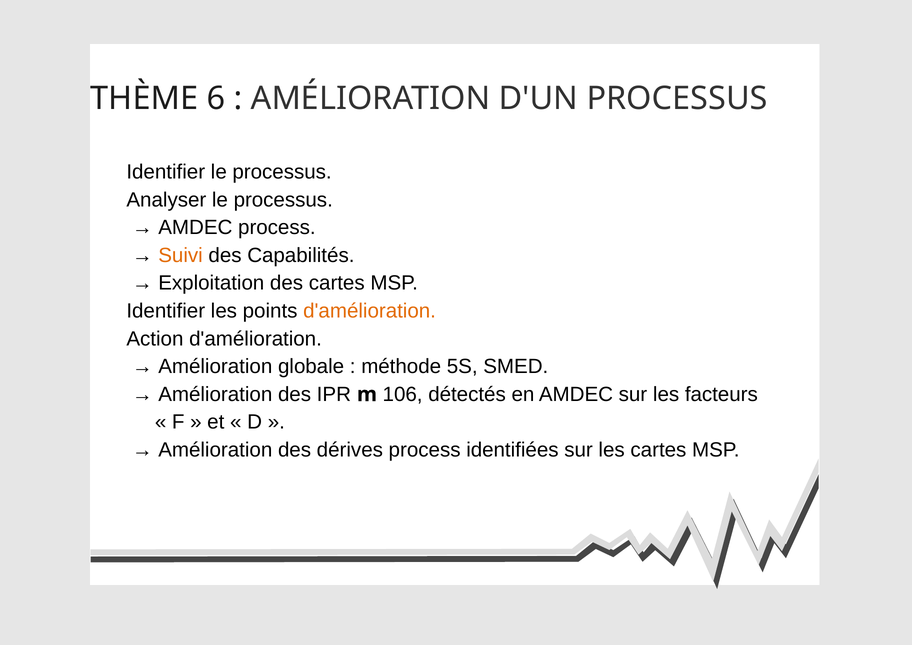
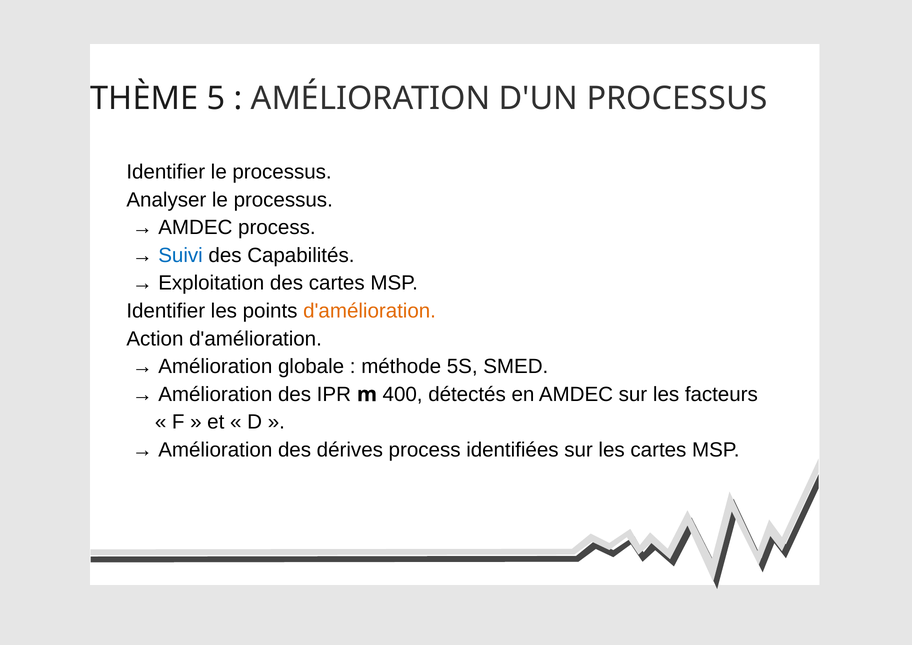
6: 6 -> 5 (216, 98)
Suivi colour: orange -> blue (181, 255)
106: 106 -> 400 (403, 394)
